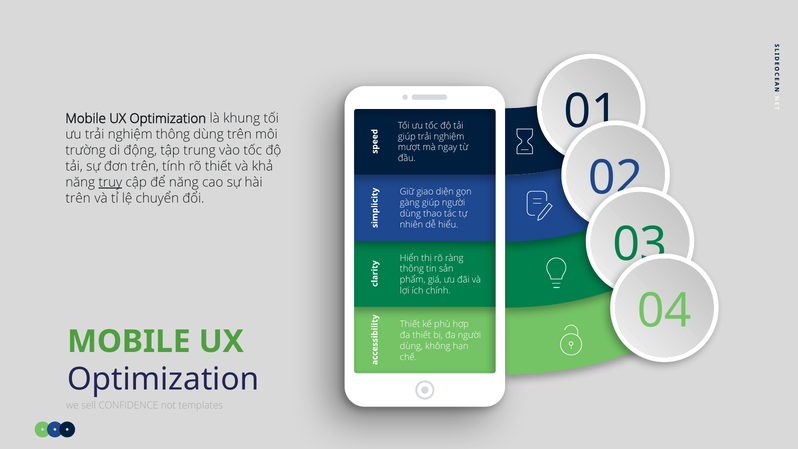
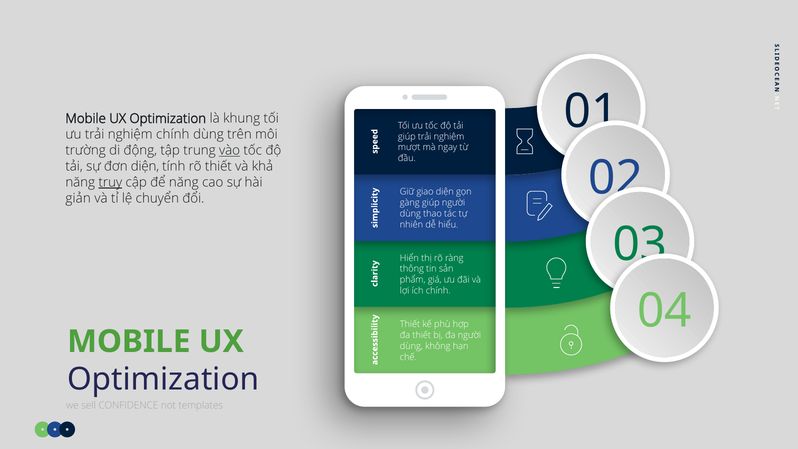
nghiệm thông: thông -> chính (173, 134)
vào underline: none -> present (230, 150)
đơn trên: trên -> diện (145, 166)
trên: trên -> giản (78, 198)
